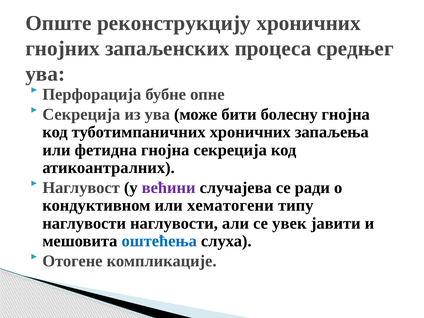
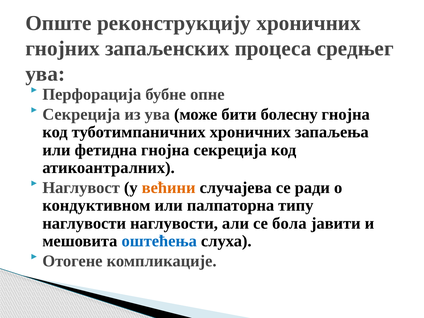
већини colour: purple -> orange (169, 188)
хематогени: хематогени -> палпаторна (231, 205)
увек: увек -> бола (289, 223)
